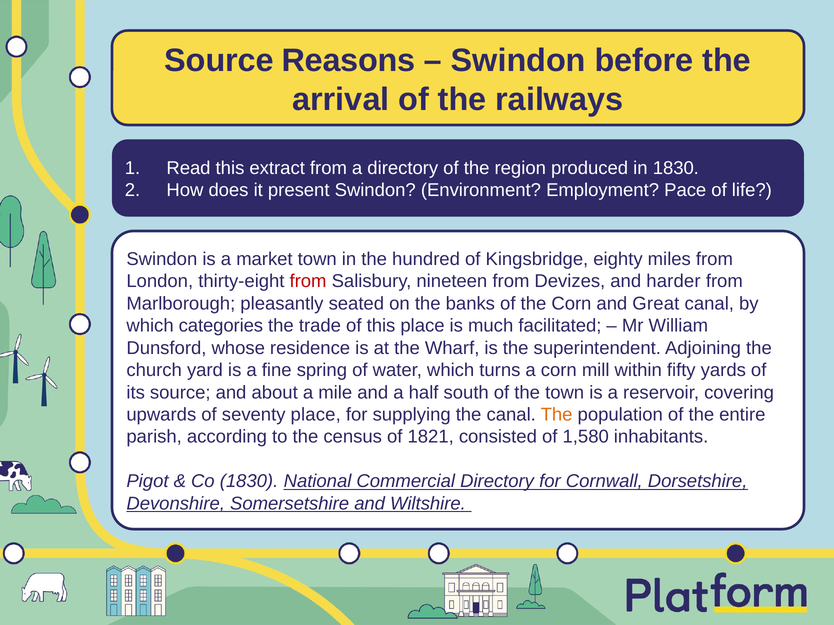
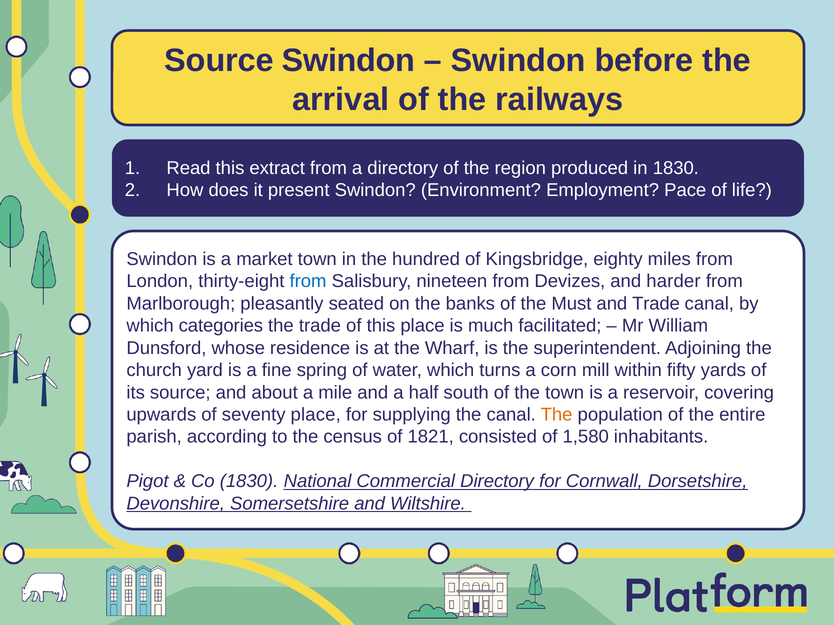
Source Reasons: Reasons -> Swindon (348, 61)
from colour: red -> blue (308, 282)
the Corn: Corn -> Must (571, 304)
and Great: Great -> Trade (656, 304)
